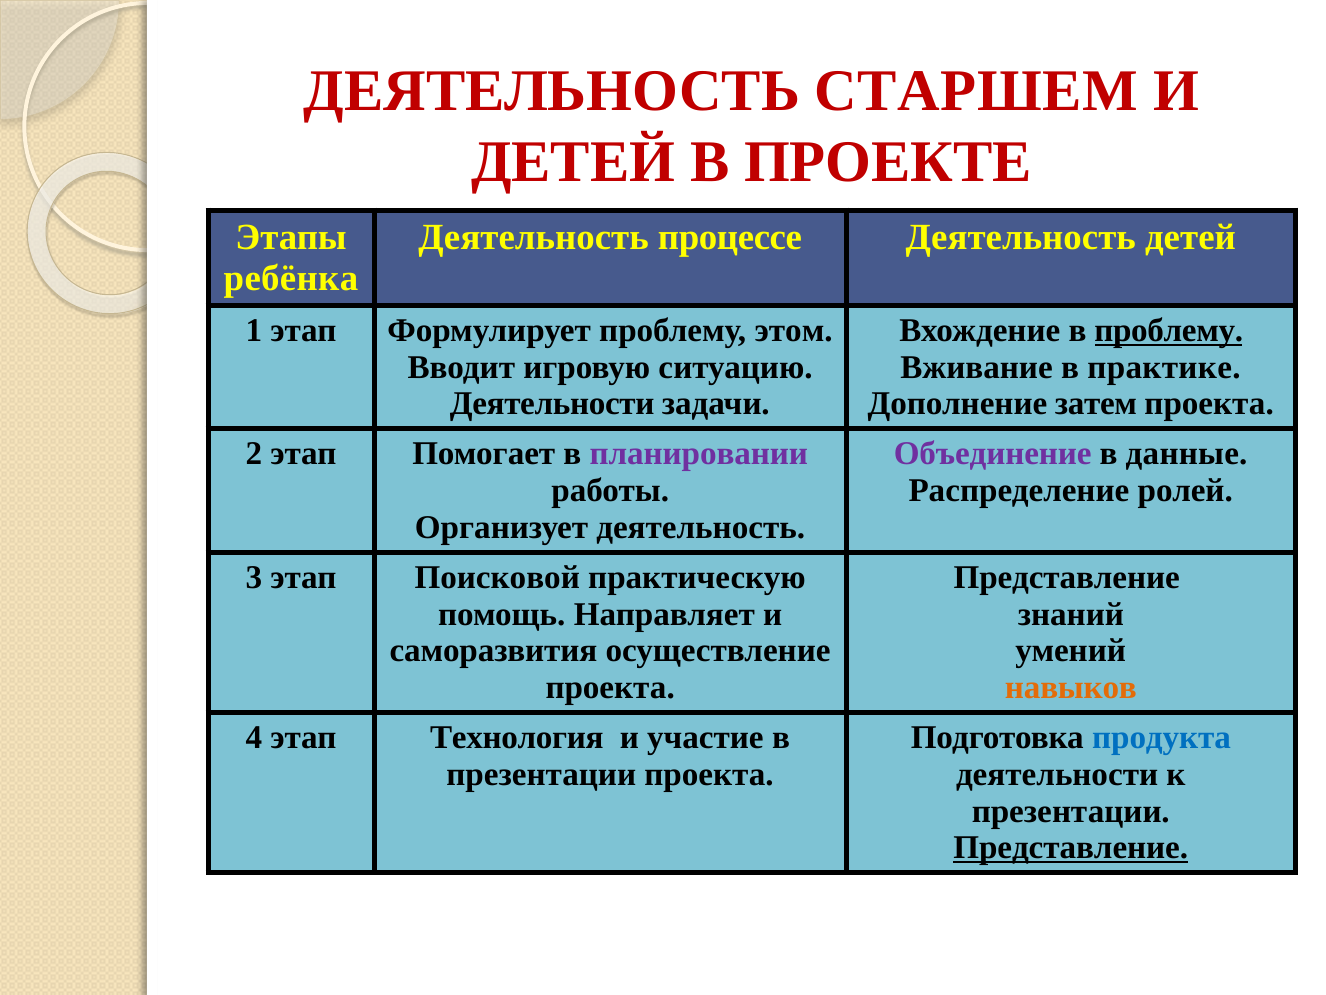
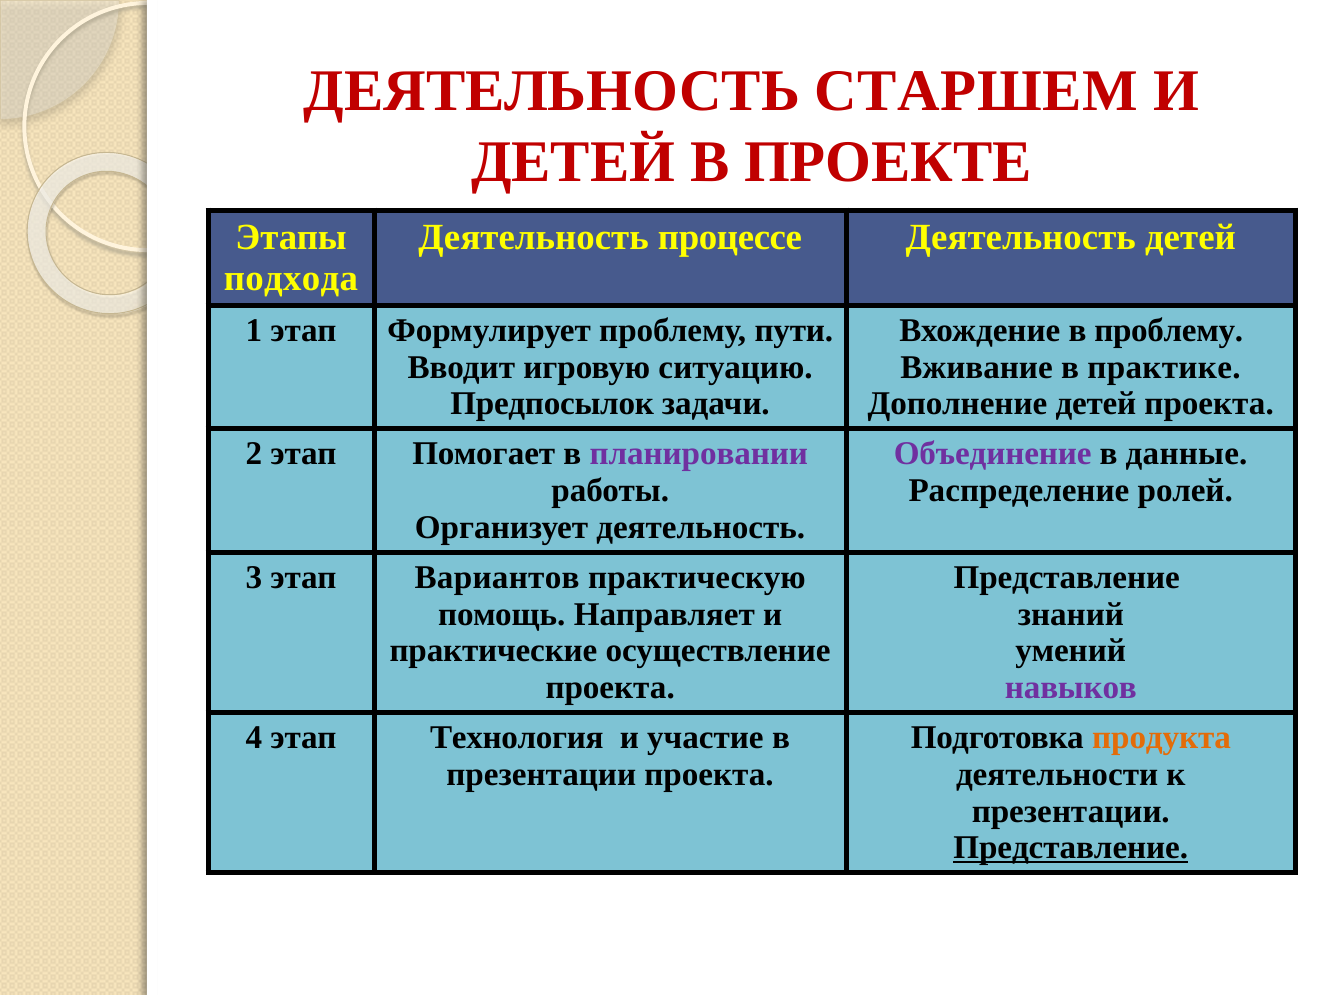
ребёнка: ребёнка -> подхода (291, 278)
этом: этом -> пути (794, 330)
проблему underline: present -> none (1169, 330)
Деятельности: Деятельности -> Предпосылок (552, 404)
Дополнение затем: затем -> детей (1096, 404)
Поисковой: Поисковой -> Вариантов (497, 577)
саморазвития: саморазвития -> практические (493, 651)
навыков colour: orange -> purple (1071, 687)
продукта colour: blue -> orange (1162, 737)
